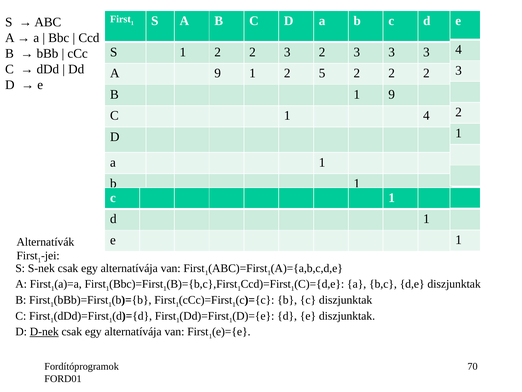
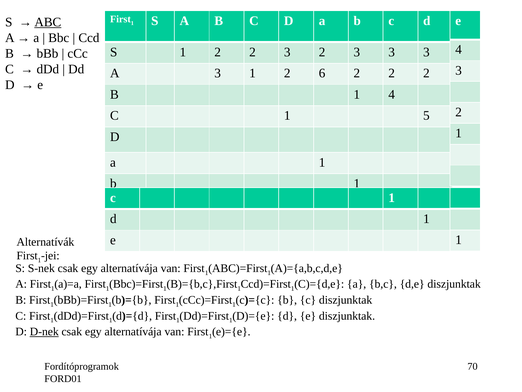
ABC underline: none -> present (48, 22)
A 9: 9 -> 3 (218, 73)
5: 5 -> 6 (322, 73)
1 9: 9 -> 4 (392, 94)
1 4: 4 -> 5 (426, 116)
